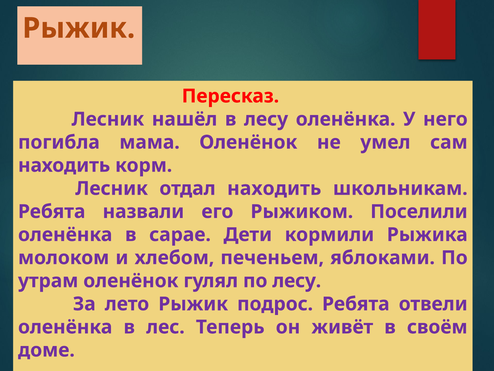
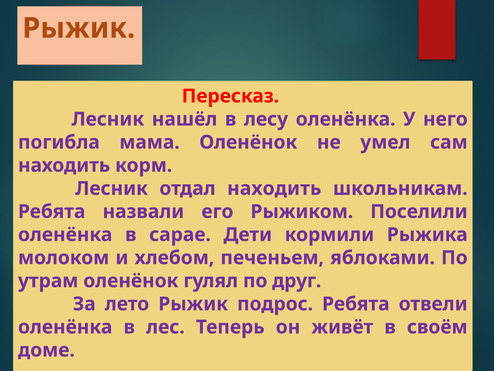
по лесу: лесу -> друг (297, 281)
